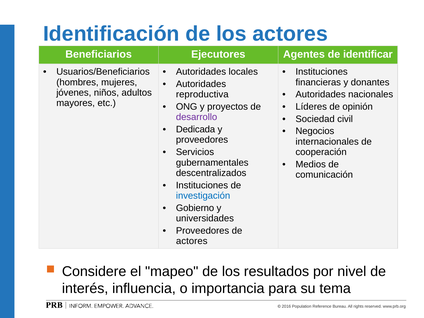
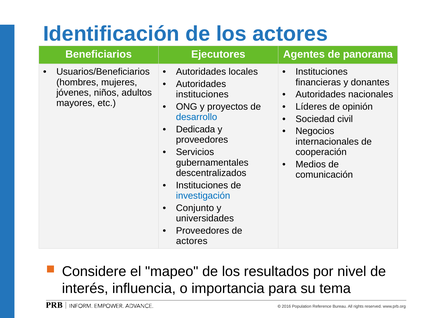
identificar: identificar -> panorama (368, 54)
reproductiva: reproductiva -> instituciones (202, 94)
desarrollo colour: purple -> blue (197, 117)
Gobierno: Gobierno -> Conjunto (195, 208)
